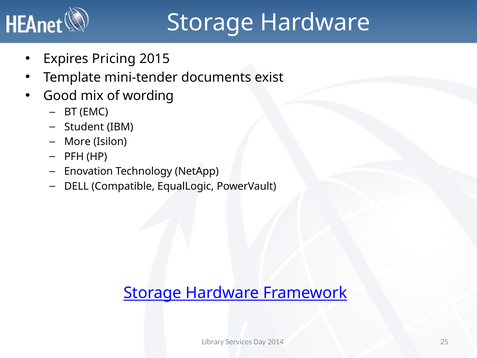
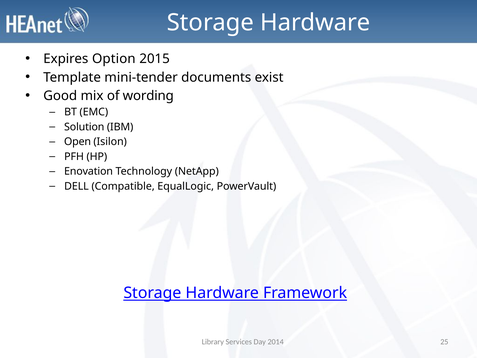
Pricing: Pricing -> Option (114, 59)
Student: Student -> Solution (84, 127)
More: More -> Open (78, 142)
